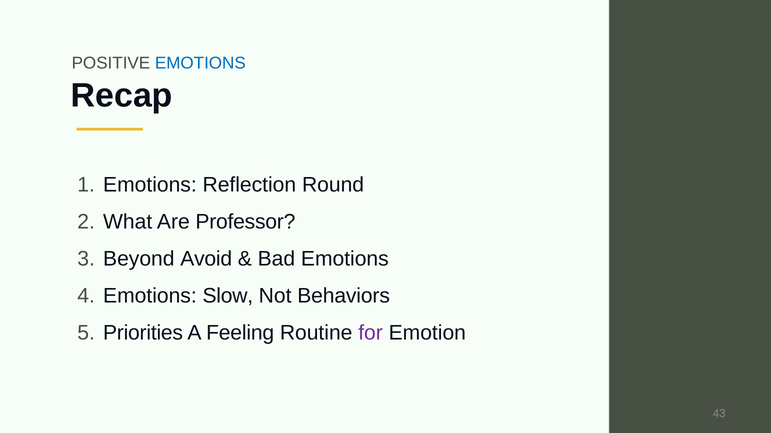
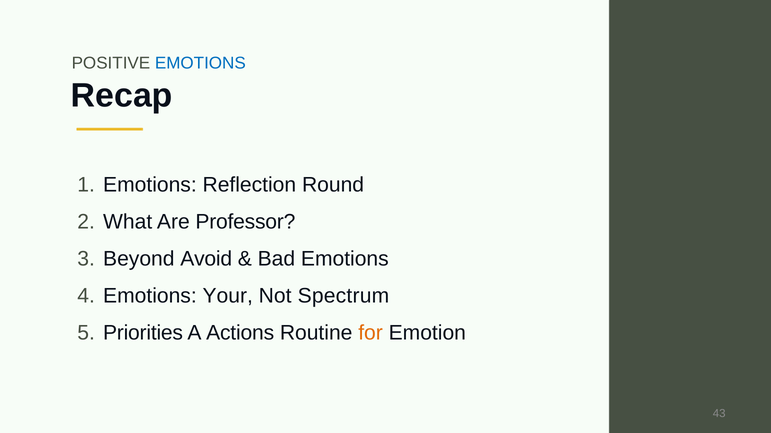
Slow: Slow -> Your (228, 296)
Behaviors: Behaviors -> Spectrum (343, 296)
Feeling: Feeling -> Actions (240, 333)
for colour: purple -> orange (371, 333)
